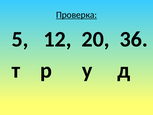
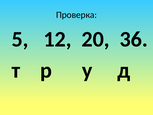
Проверка underline: present -> none (76, 15)
